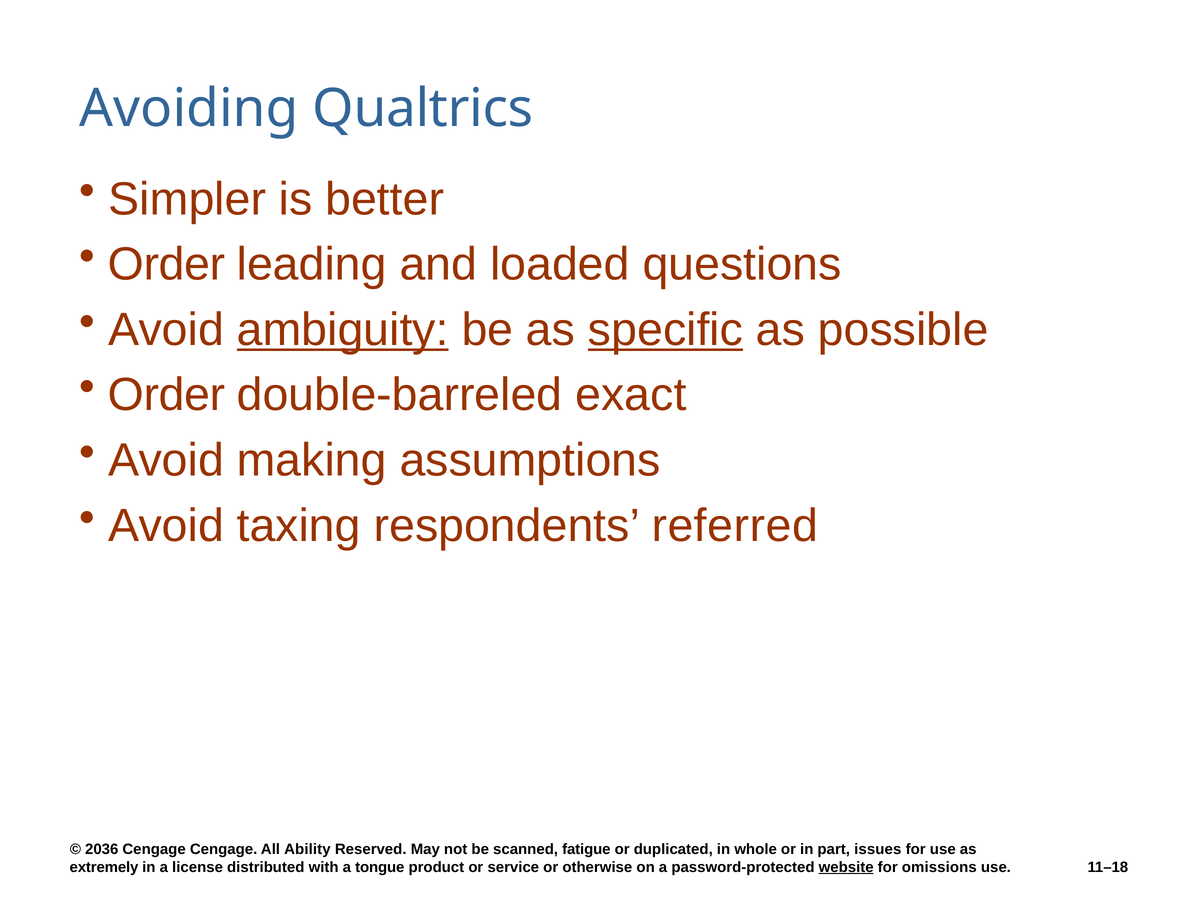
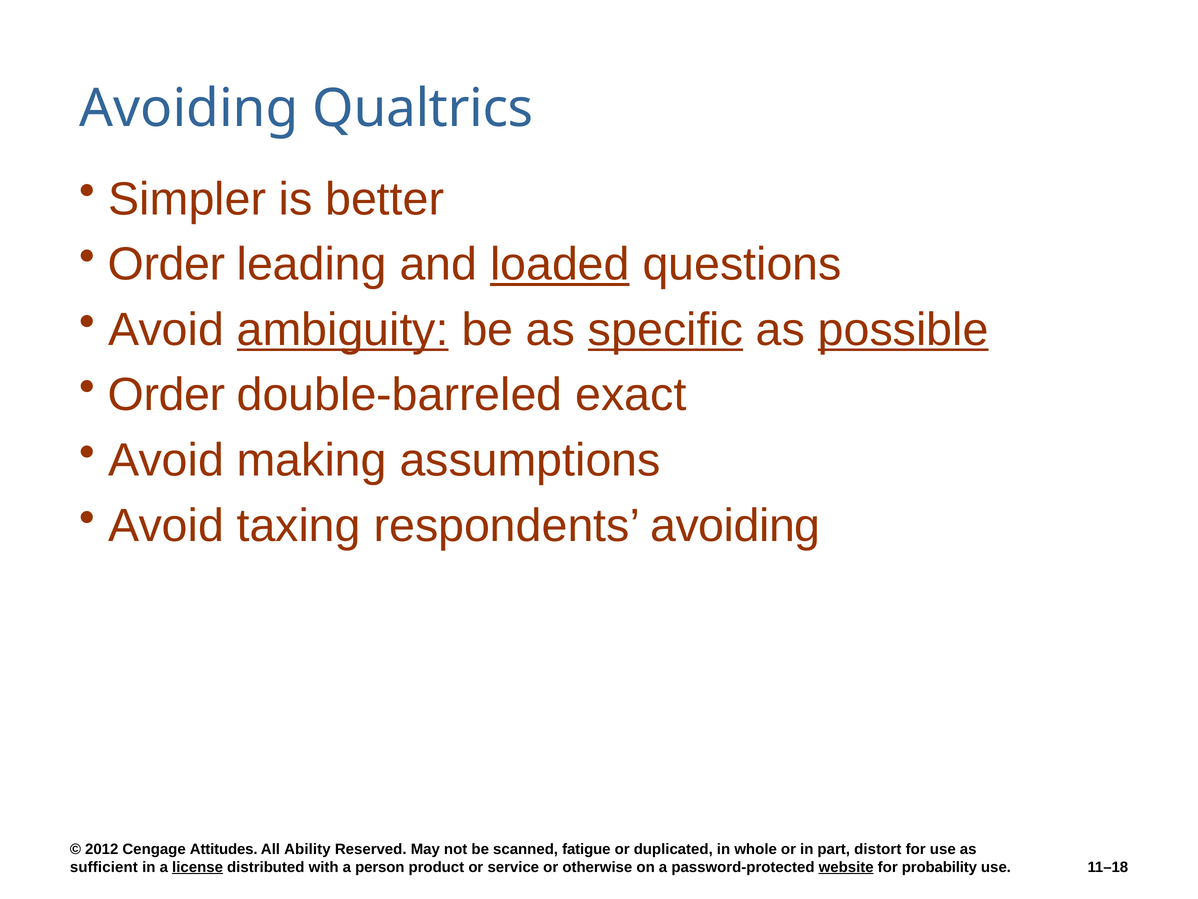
loaded underline: none -> present (560, 264)
possible underline: none -> present (903, 330)
respondents referred: referred -> avoiding (735, 525)
2036: 2036 -> 2012 (102, 849)
Cengage Cengage: Cengage -> Attitudes (224, 849)
issues: issues -> distort (878, 849)
extremely: extremely -> sufficient (104, 867)
license underline: none -> present (198, 867)
tongue: tongue -> person (380, 867)
omissions: omissions -> probability (939, 867)
